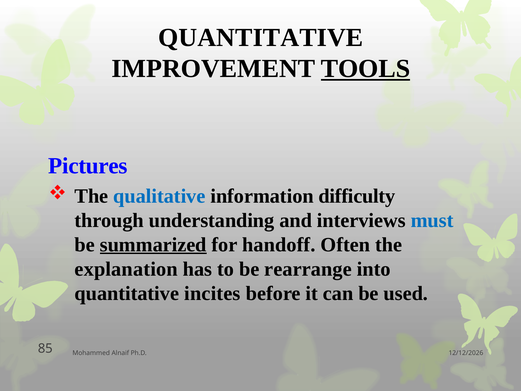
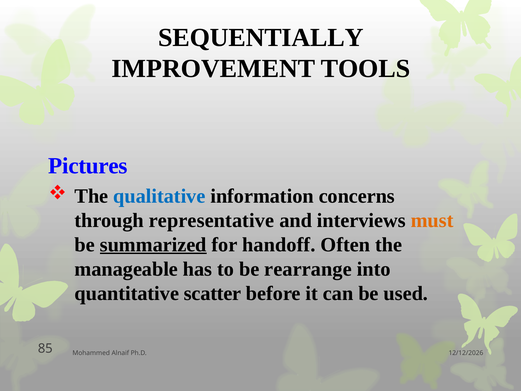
QUANTITATIVE: QUANTITATIVE -> SEQUENTIALLY (261, 37)
TOOLS underline: present -> none (366, 69)
difficulty: difficulty -> concerns (357, 196)
understanding: understanding -> representative (212, 220)
must colour: blue -> orange (432, 220)
explanation: explanation -> manageable (126, 269)
incites: incites -> scatter (213, 293)
